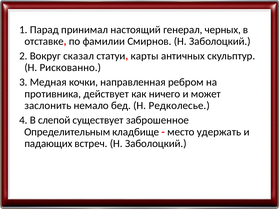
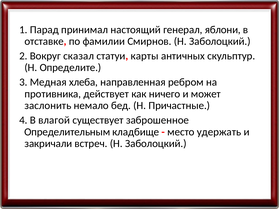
черных: черных -> яблони (223, 30)
Рискованно: Рискованно -> Определите (70, 68)
кочки: кочки -> хлеба (83, 82)
Редколесье: Редколесье -> Причастные (179, 106)
слепой: слепой -> влагой (54, 120)
падающих: падающих -> закричали (48, 144)
